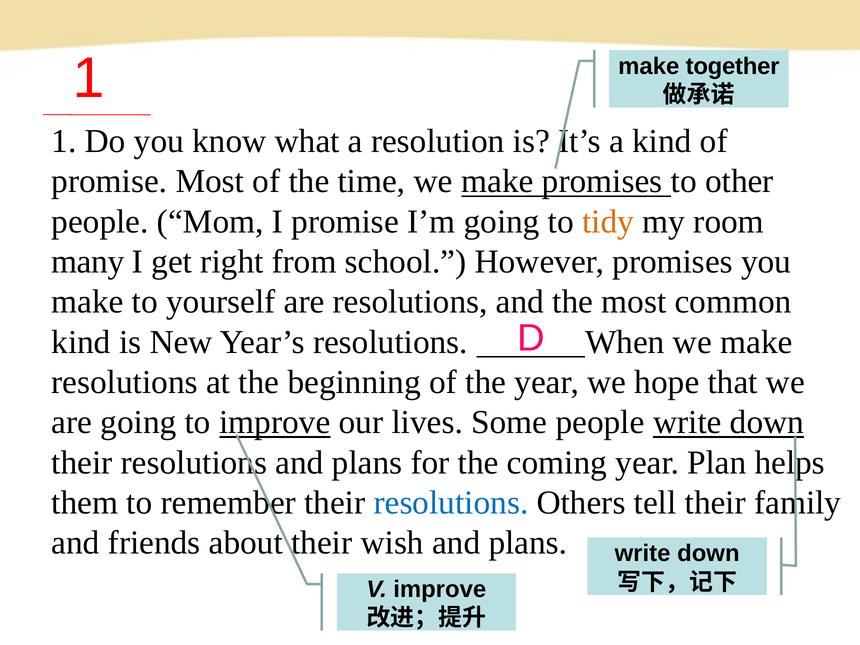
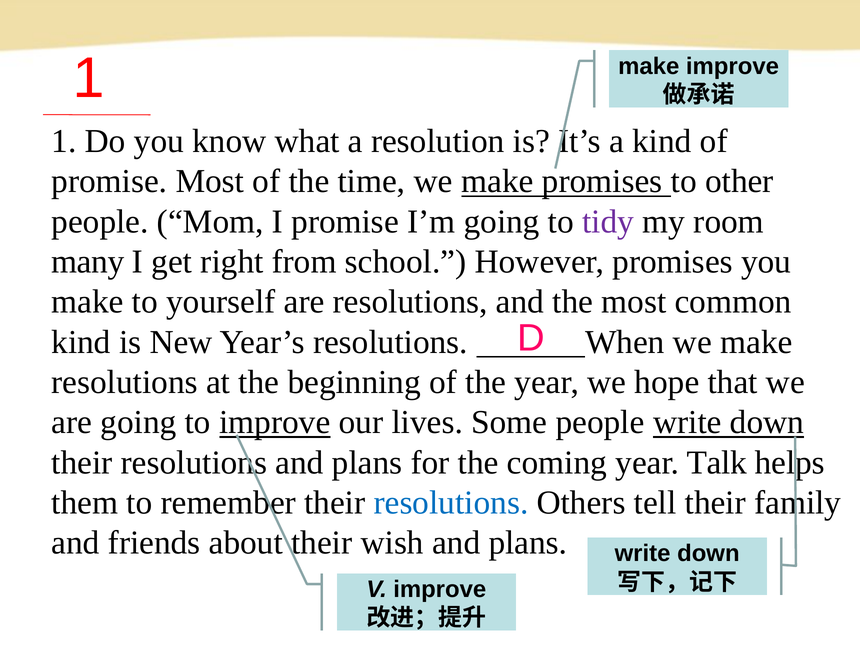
make together: together -> improve (732, 66)
tidy colour: orange -> purple (608, 222)
Plan: Plan -> Talk (717, 463)
